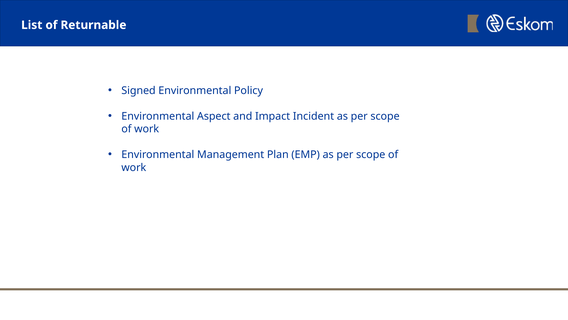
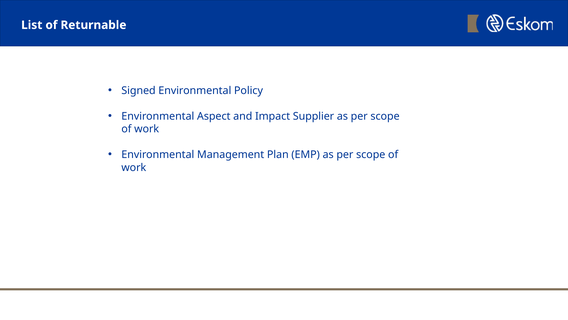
Incident: Incident -> Supplier (314, 116)
